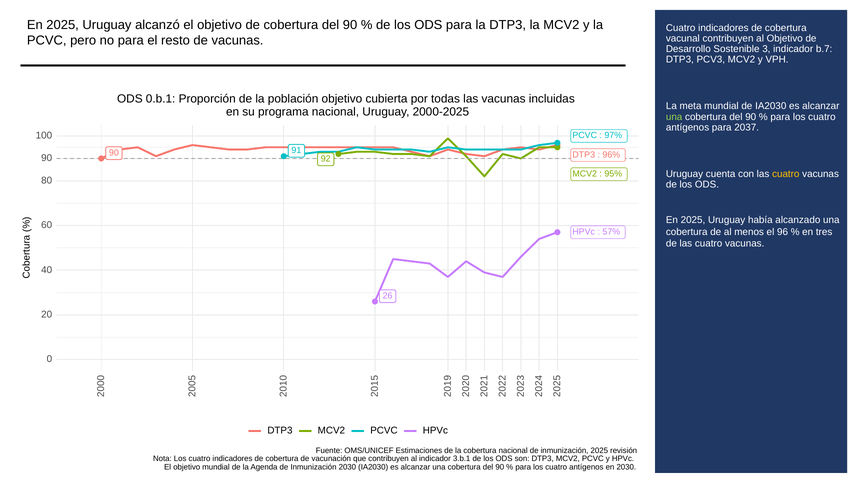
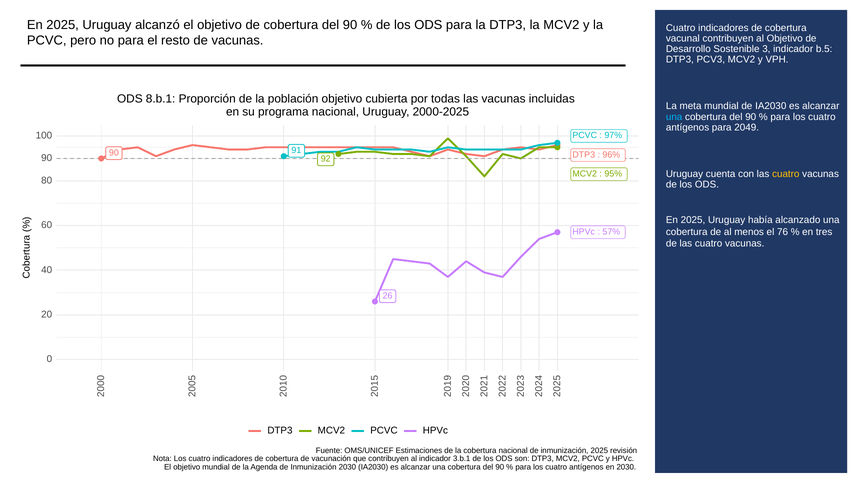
b.7: b.7 -> b.5 (824, 49)
0.b.1: 0.b.1 -> 8.b.1 (161, 99)
una colour: light green -> light blue (674, 117)
2037: 2037 -> 2049 (747, 127)
96: 96 -> 76 (783, 232)
